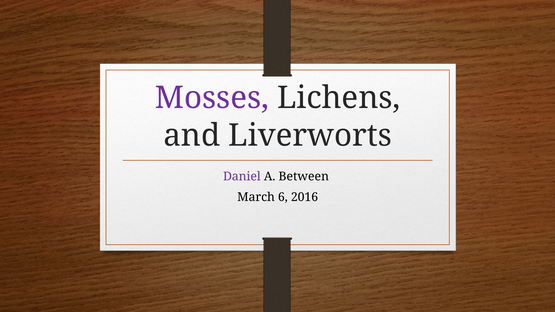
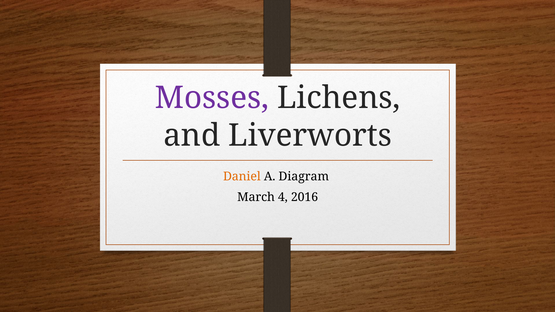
Daniel colour: purple -> orange (242, 177)
Between: Between -> Diagram (304, 177)
6: 6 -> 4 (283, 197)
